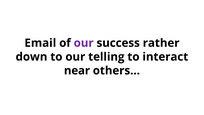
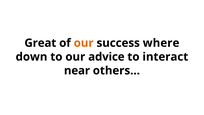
Email: Email -> Great (40, 43)
our colour: purple -> orange (84, 43)
rather: rather -> where (161, 43)
telling: telling -> advice (106, 57)
